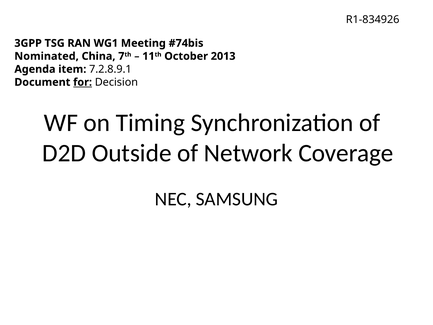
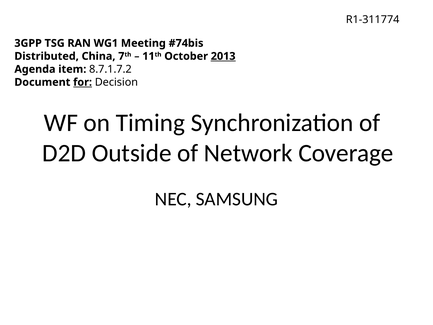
R1-834926: R1-834926 -> R1-311774 (373, 20)
Nominated: Nominated -> Distributed (47, 56)
2013 underline: none -> present (223, 56)
7.2.8.9.1: 7.2.8.9.1 -> 8.7.1.7.2 (110, 69)
